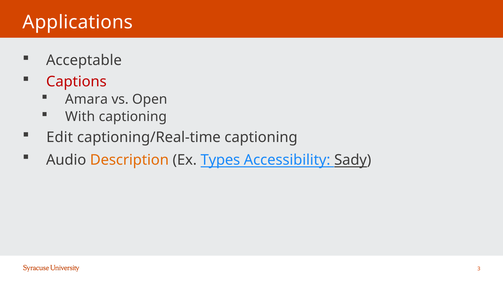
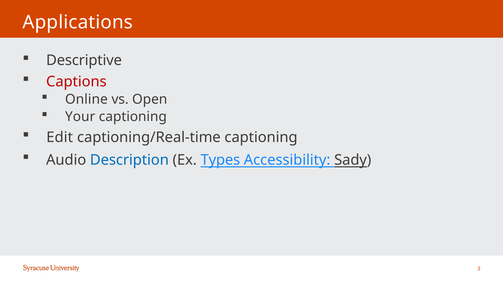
Acceptable: Acceptable -> Descriptive (84, 60)
Amara: Amara -> Online (86, 99)
With: With -> Your (80, 117)
Description colour: orange -> blue (129, 160)
